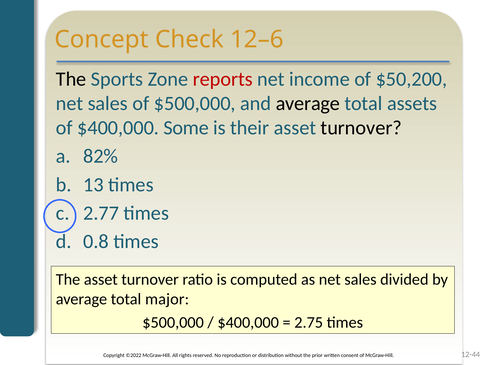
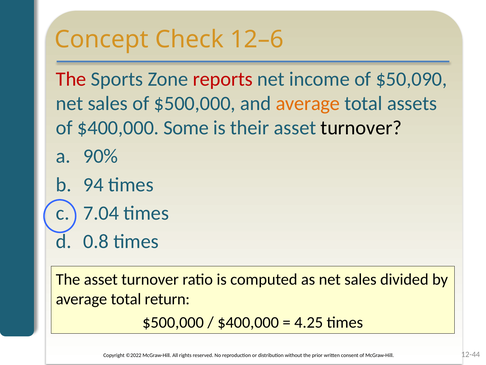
The colour: black -> red (71, 79)
$50,200: $50,200 -> $50,090 (411, 79)
average colour: black -> orange (308, 103)
82%: 82% -> 90% (101, 156)
13: 13 -> 94 (93, 184)
2.77: 2.77 -> 7.04 (101, 213)
major: major -> return (167, 299)
2.75: 2.75 -> 4.25 (309, 322)
